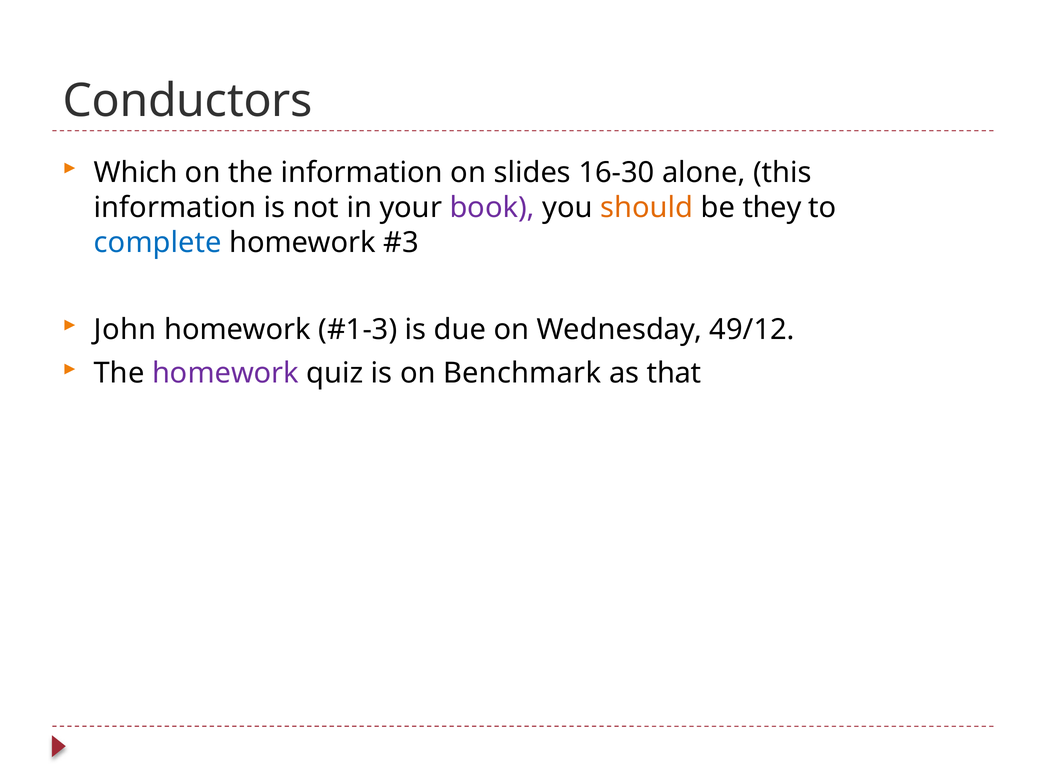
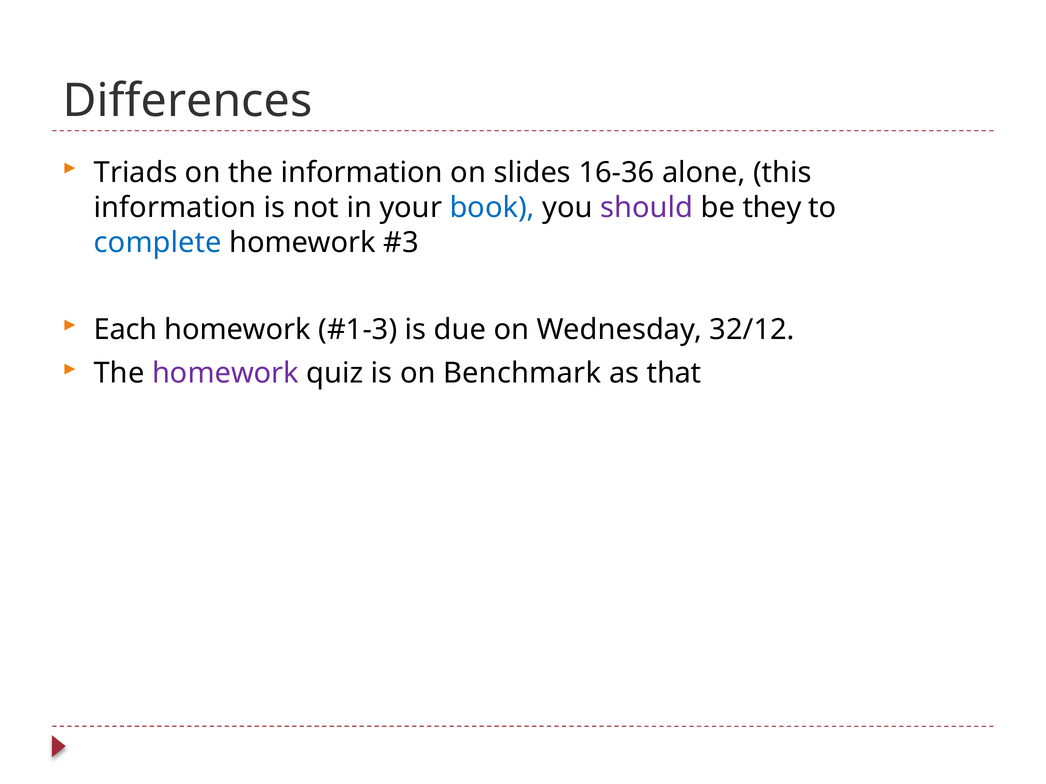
Conductors: Conductors -> Differences (188, 101)
Which: Which -> Triads (136, 173)
16-30: 16-30 -> 16-36 (616, 173)
book colour: purple -> blue (492, 208)
should colour: orange -> purple (647, 208)
John: John -> Each (125, 330)
49/12: 49/12 -> 32/12 (752, 330)
